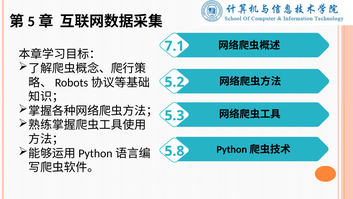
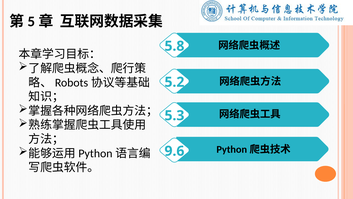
7.1: 7.1 -> 5.8 (174, 46)
5.8: 5.8 -> 9.6 (174, 151)
